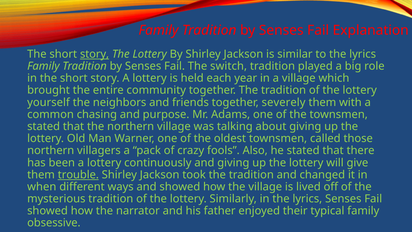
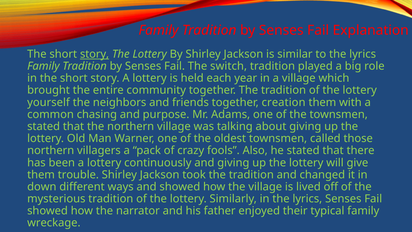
severely: severely -> creation (284, 102)
trouble underline: present -> none (78, 175)
when: when -> down (42, 187)
obsessive: obsessive -> wreckage (54, 223)
